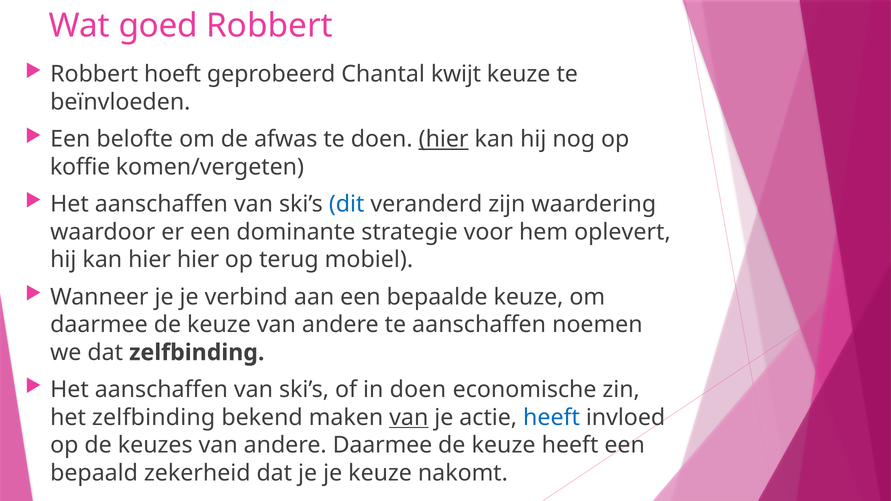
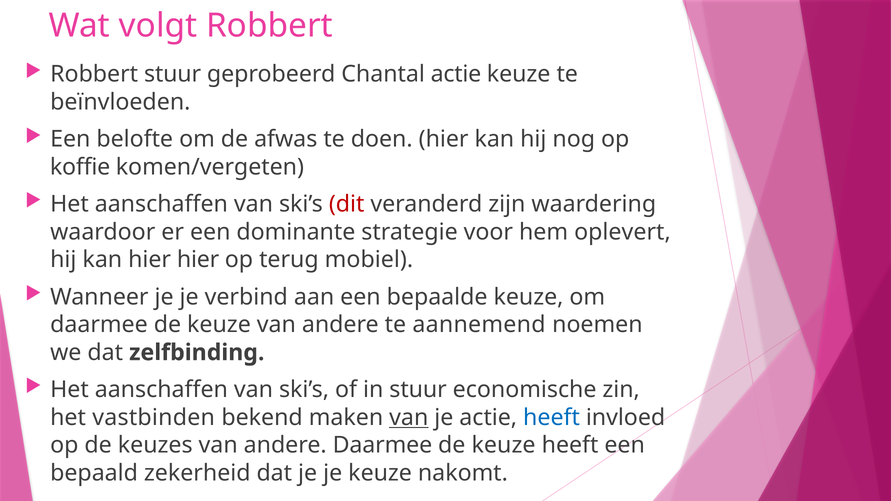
goed: goed -> volgt (158, 26)
Robbert hoeft: hoeft -> stuur (173, 74)
Chantal kwijt: kwijt -> actie (456, 74)
hier underline: present -> none (444, 139)
dit colour: blue -> red (347, 204)
te aanschaffen: aanschaffen -> aannemend (479, 325)
in doen: doen -> stuur (418, 390)
het zelfbinding: zelfbinding -> vastbinden (154, 418)
